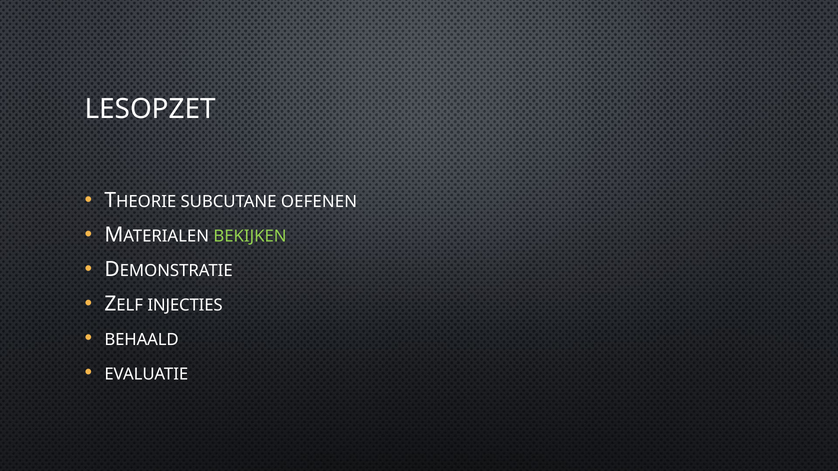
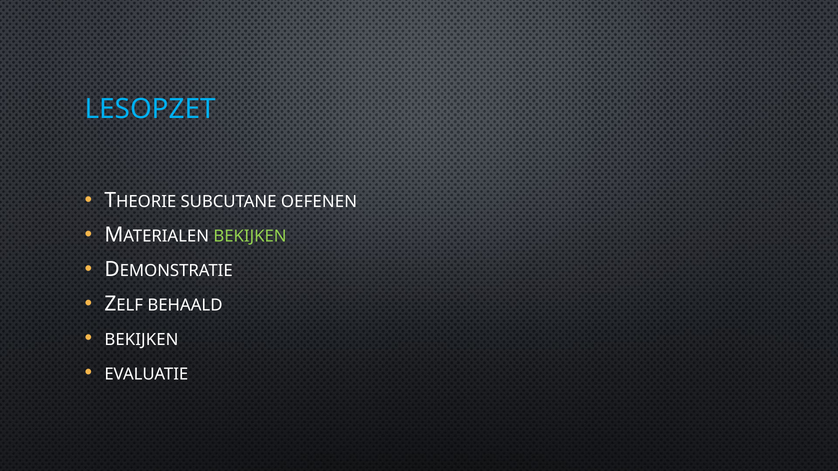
LESOPZET colour: white -> light blue (150, 109)
INJECTIES: INJECTIES -> BEHAALD (185, 306)
BEHAALD: BEHAALD -> BEKIJKEN (141, 340)
